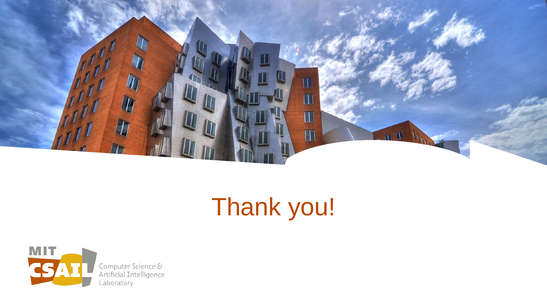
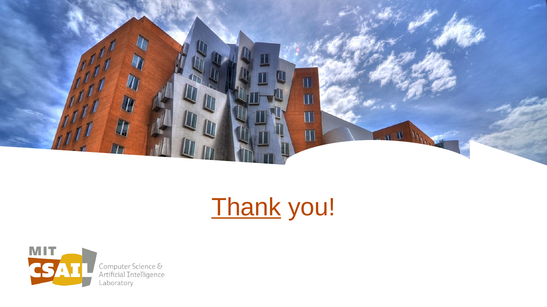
Thank underline: none -> present (246, 208)
